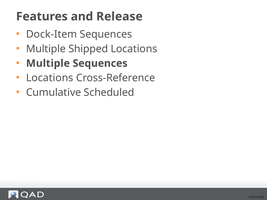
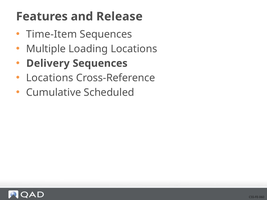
Dock-Item: Dock-Item -> Time-Item (52, 34)
Shipped: Shipped -> Loading (88, 49)
Multiple: Multiple -> Delivery (48, 63)
